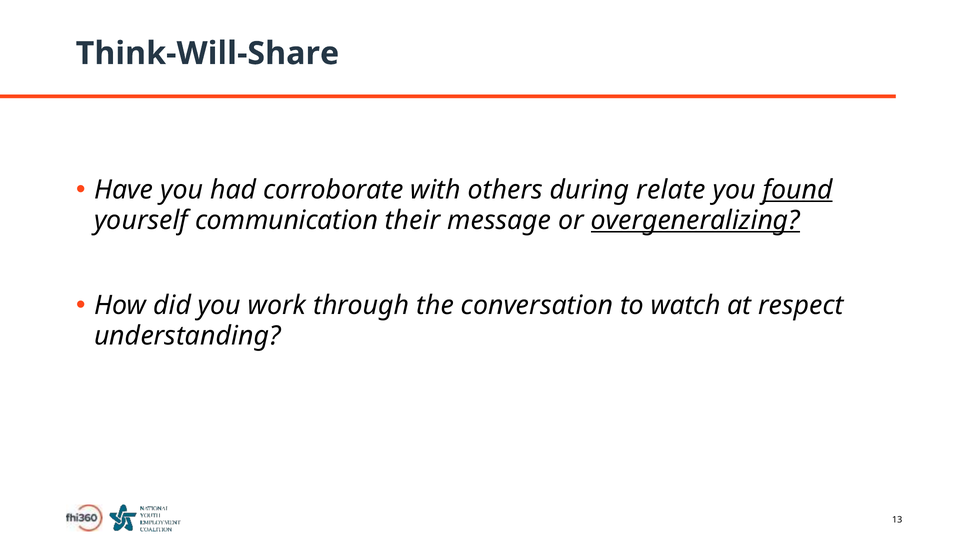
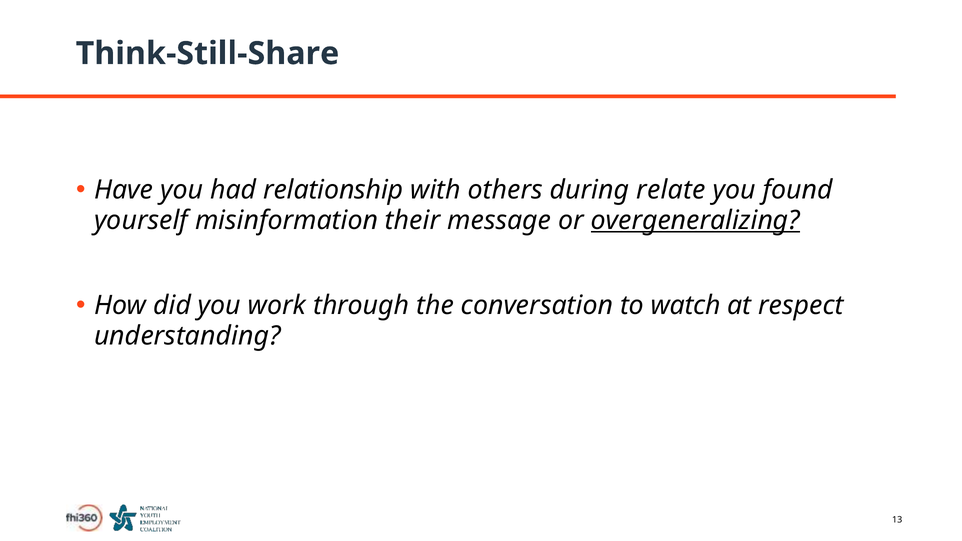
Think-Will-Share: Think-Will-Share -> Think-Still-Share (207, 54)
corroborate: corroborate -> relationship (333, 190)
found underline: present -> none (798, 190)
communication: communication -> misinformation (287, 220)
